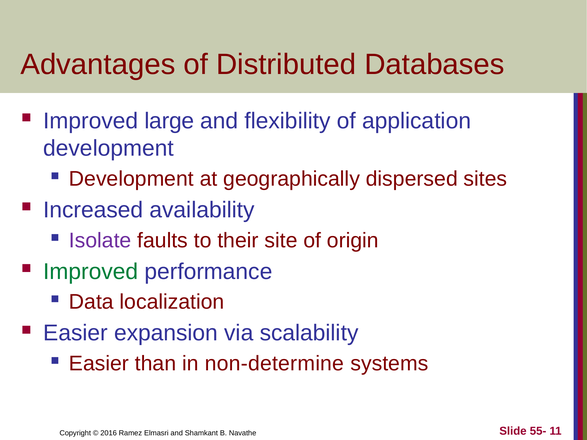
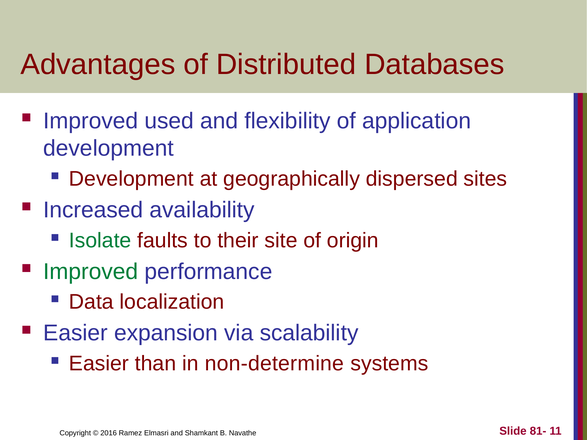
large: large -> used (169, 121)
Isolate colour: purple -> green (100, 241)
55-: 55- -> 81- (538, 431)
